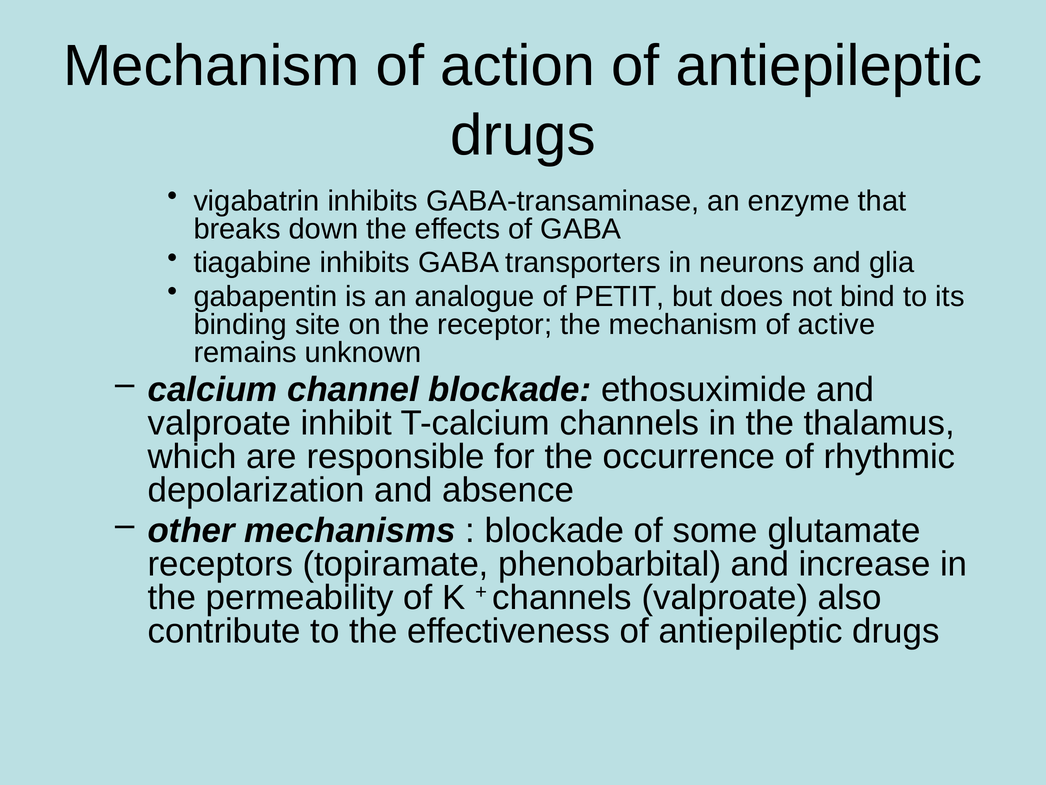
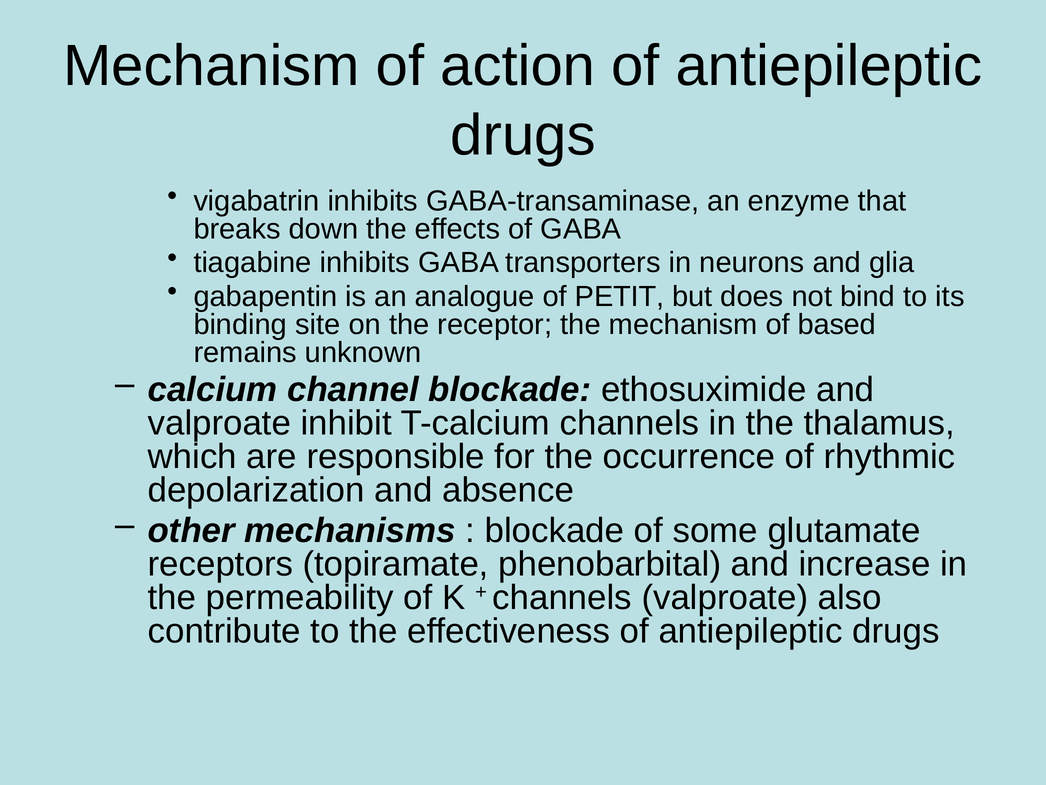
active: active -> based (837, 324)
